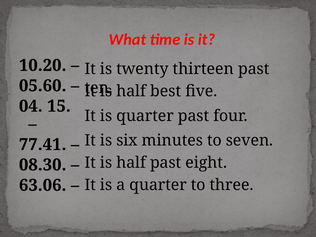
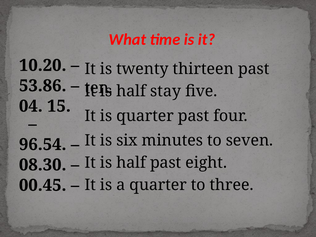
05.60: 05.60 -> 53.86 (43, 86)
best: best -> stay (166, 91)
77.41: 77.41 -> 96.54 (43, 145)
63.06: 63.06 -> 00.45 (43, 185)
